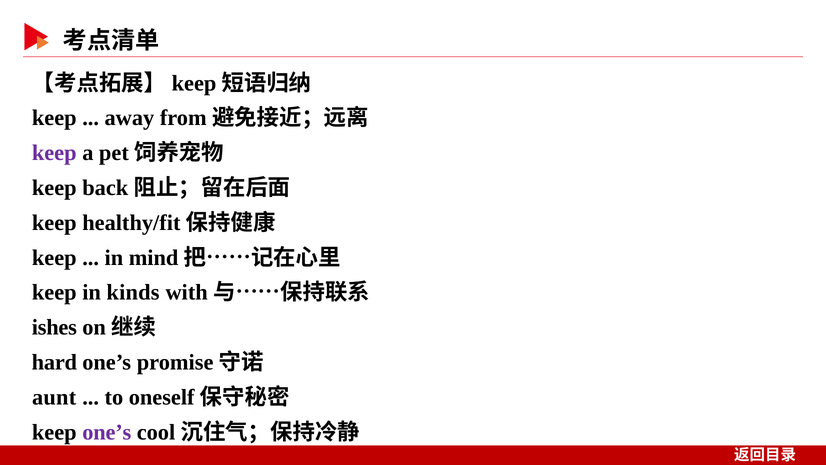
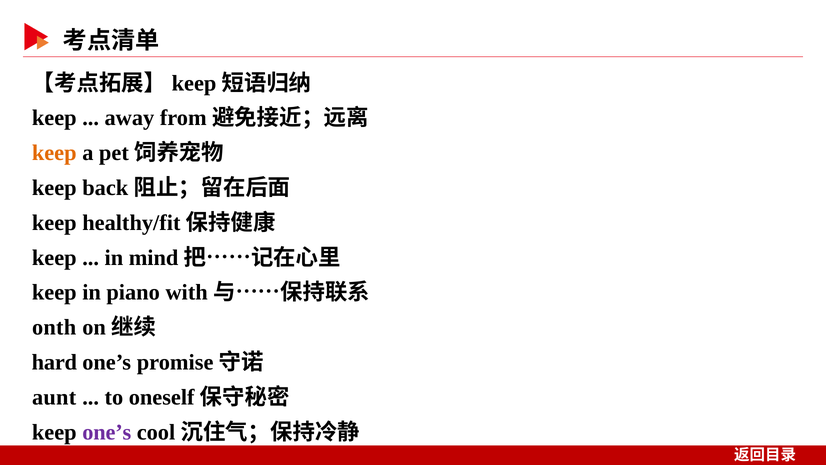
keep colour: purple -> orange (54, 153)
kinds: kinds -> piano (133, 292)
ishes: ishes -> onth (54, 327)
